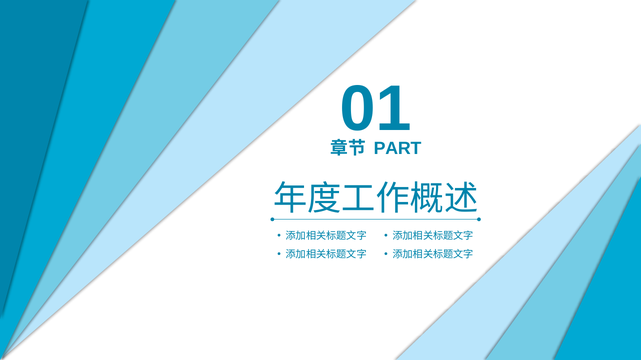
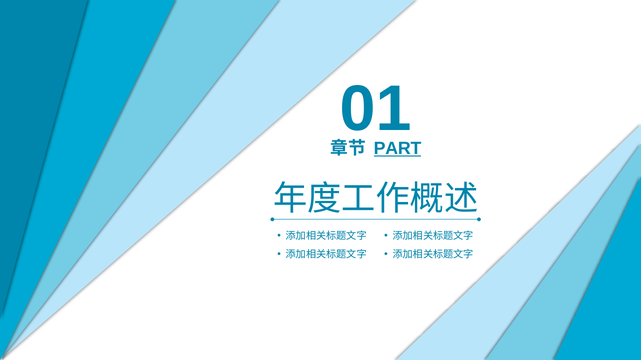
PART underline: none -> present (398, 149)
